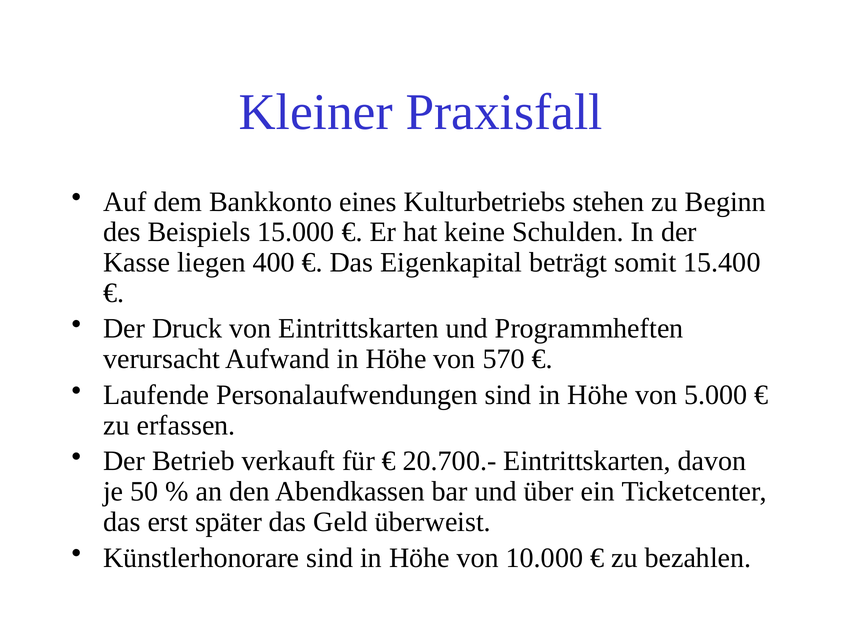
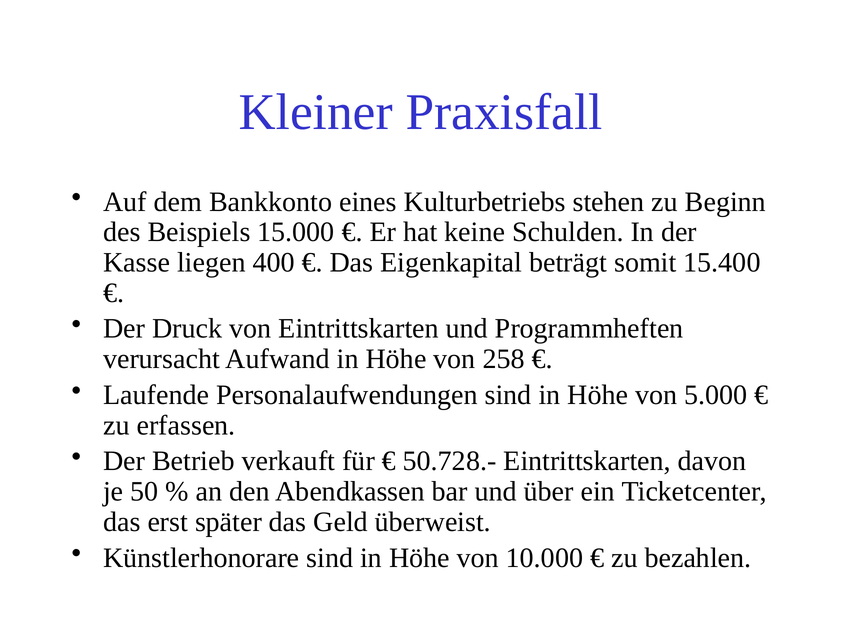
570: 570 -> 258 (504, 359)
20.700.-: 20.700.- -> 50.728.- (450, 461)
